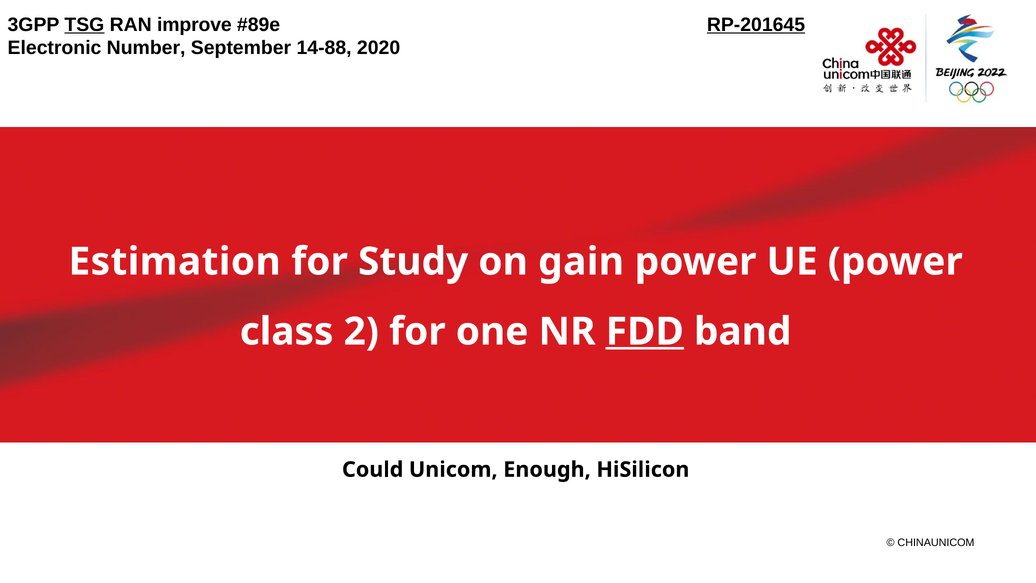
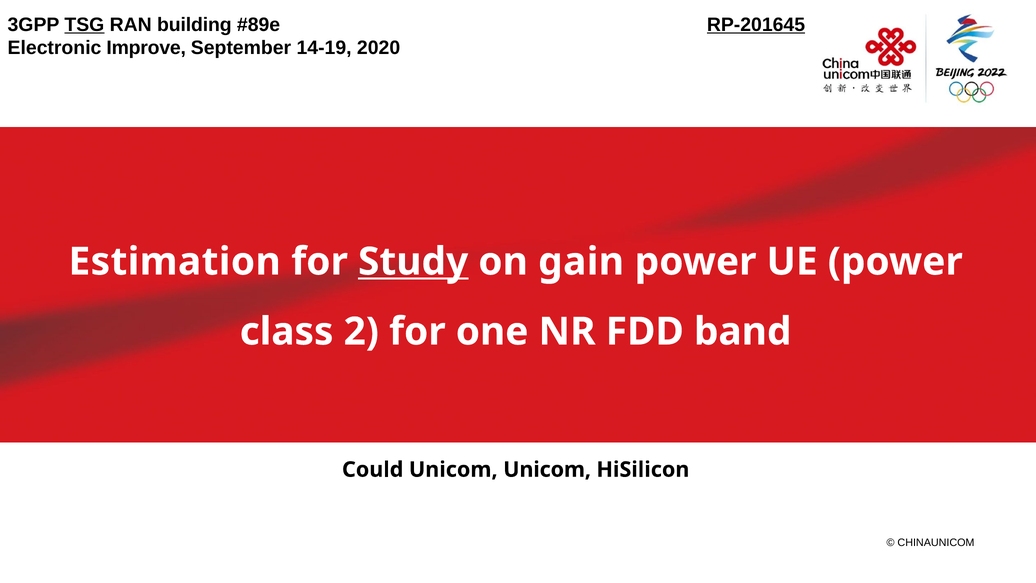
improve: improve -> building (194, 25)
Number: Number -> Improve (146, 48)
14-88: 14-88 -> 14-19 (324, 48)
Study underline: none -> present (413, 262)
FDD underline: present -> none (645, 332)
Unicom Enough: Enough -> Unicom (547, 469)
